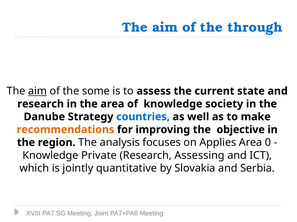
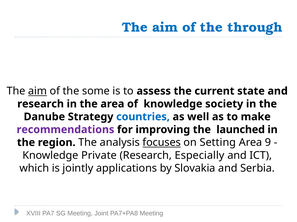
recommendations colour: orange -> purple (65, 130)
objective: objective -> launched (241, 130)
focuses underline: none -> present (162, 143)
Applies: Applies -> Setting (218, 143)
0: 0 -> 9 (268, 143)
Assessing: Assessing -> Especially (200, 156)
quantitative: quantitative -> applications (127, 169)
